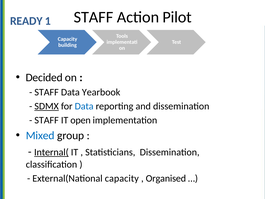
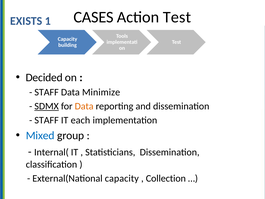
STAFF: STAFF -> CASES (94, 17)
Action Pilot: Pilot -> Test (177, 17)
READY: READY -> EXISTS (26, 21)
Yearbook: Yearbook -> Minimize (101, 92)
Data colour: blue -> orange (84, 106)
open: open -> each (80, 120)
Internal( underline: present -> none (51, 152)
Organised: Organised -> Collection (166, 178)
